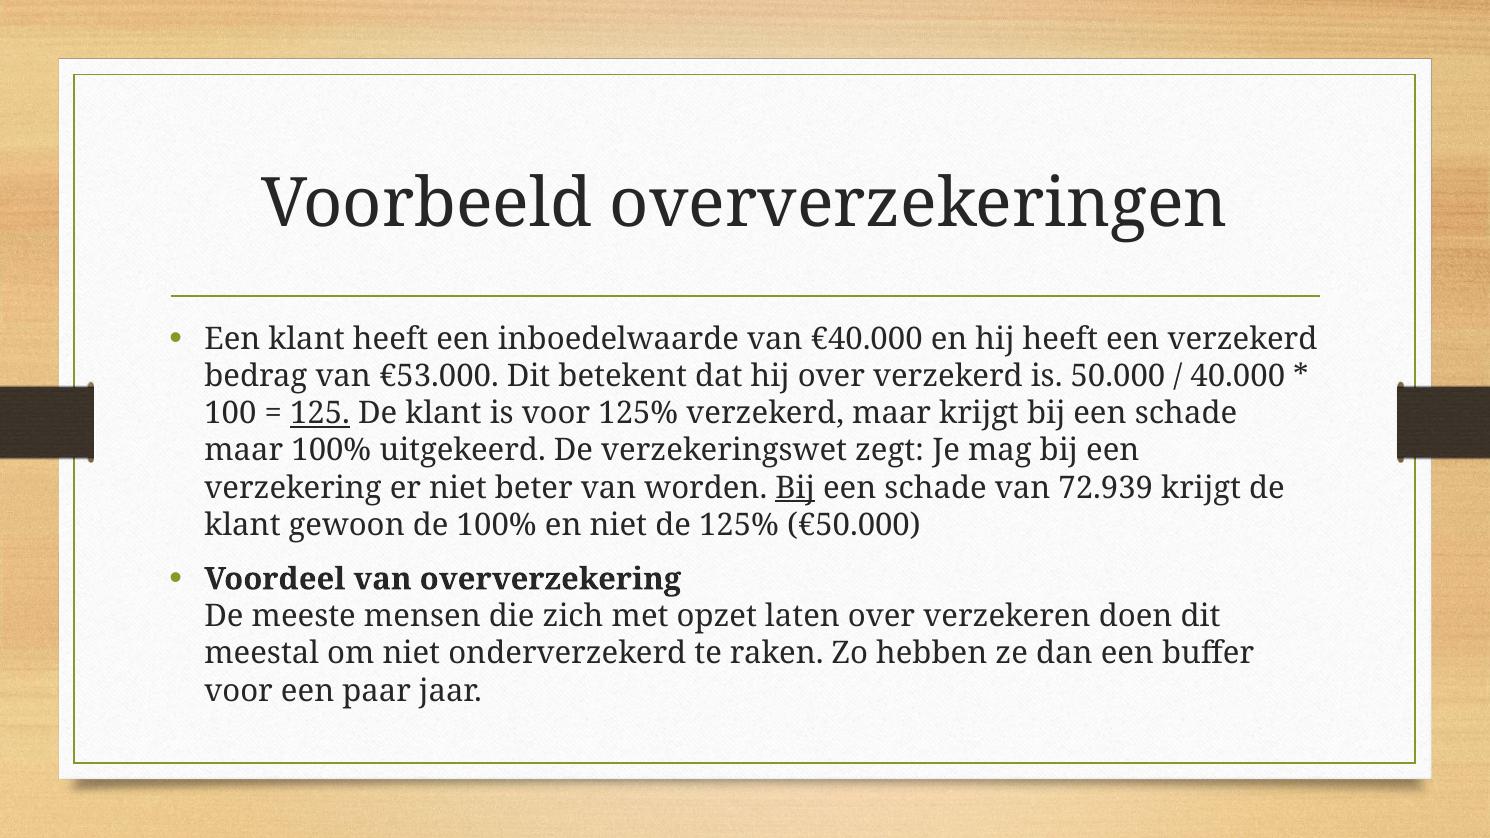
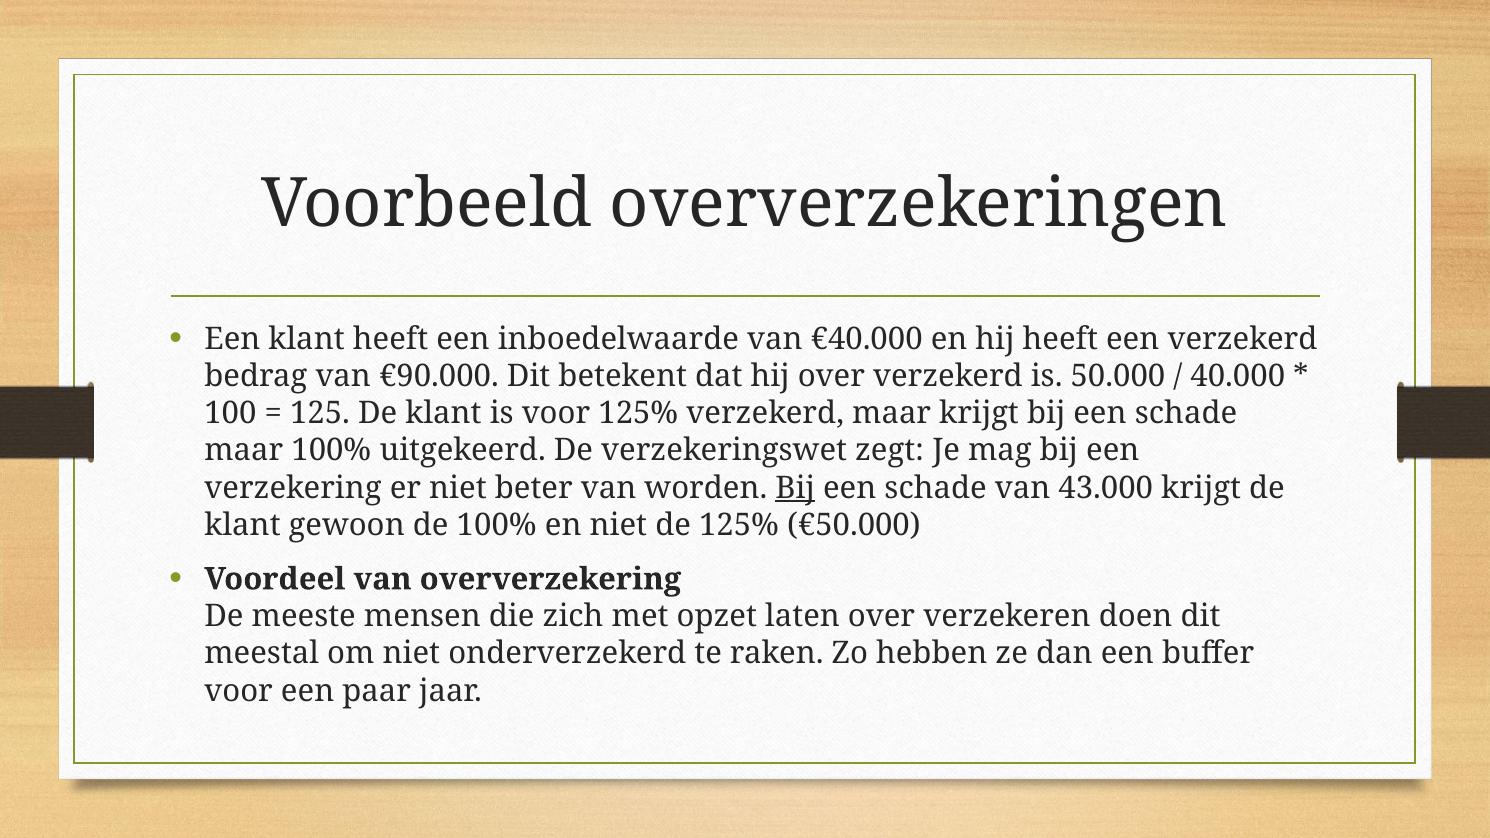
€53.000: €53.000 -> €90.000 (439, 376)
125 underline: present -> none (320, 413)
72.939: 72.939 -> 43.000 (1106, 488)
